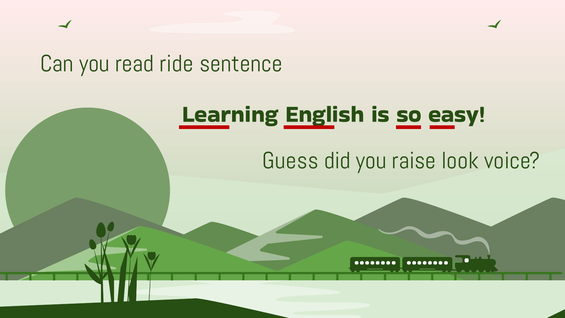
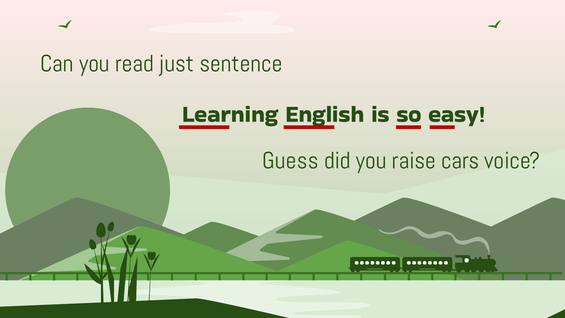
ride: ride -> just (177, 64)
look: look -> cars (460, 161)
